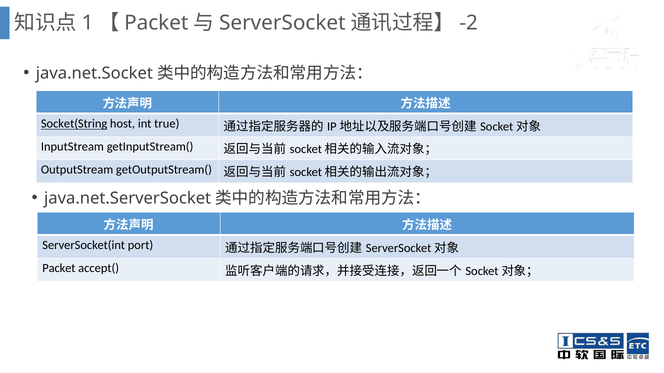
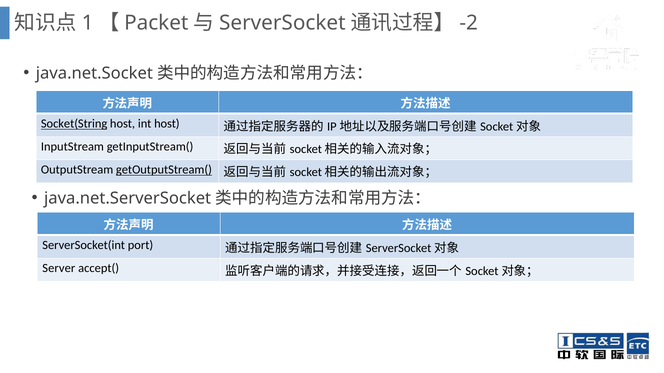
int true: true -> host (167, 124)
getOutputStream( underline: none -> present (164, 170)
Packet: Packet -> Server (59, 269)
